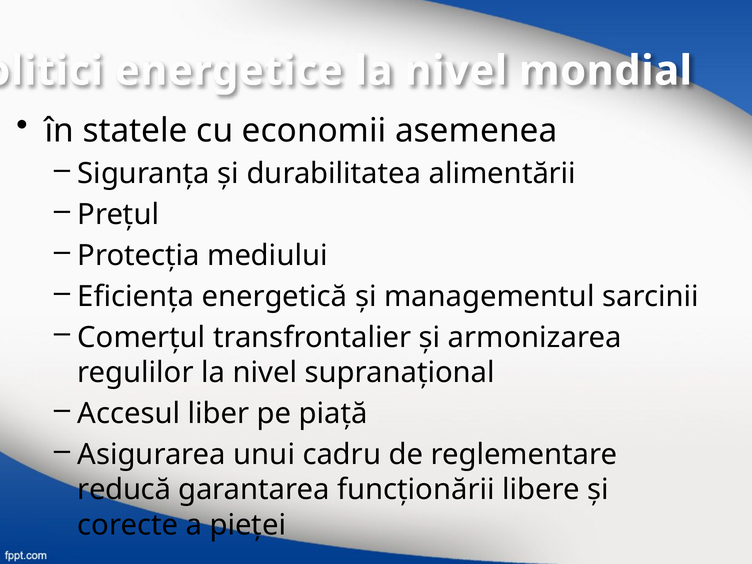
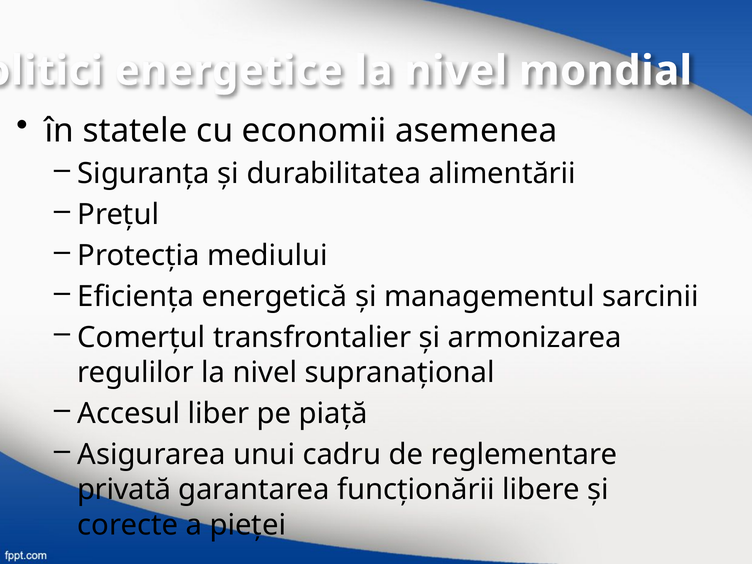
reducă: reducă -> privată (124, 490)
